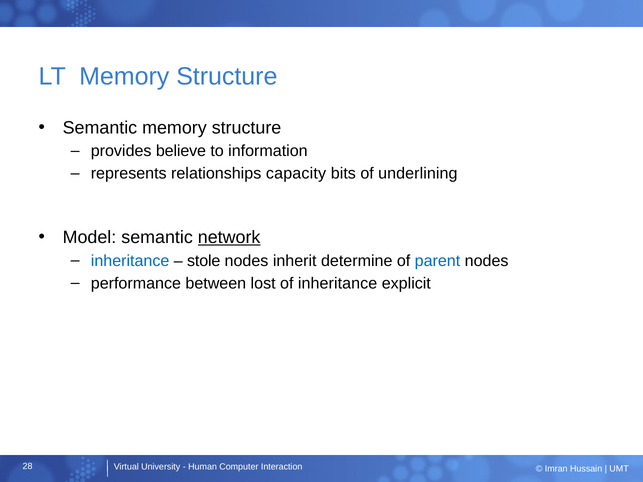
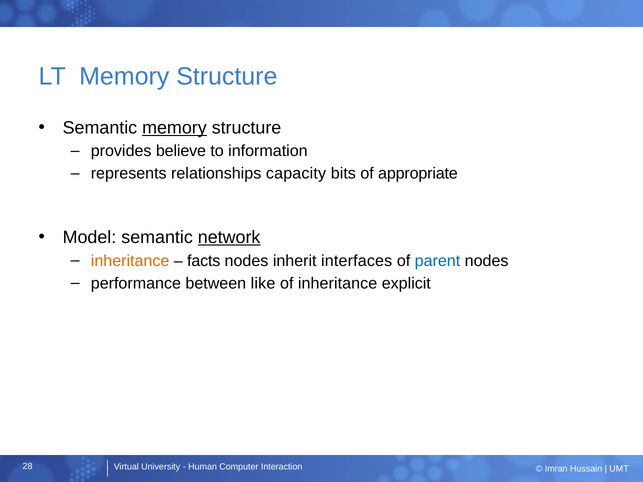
memory underline: none -> present (174, 128)
underlining: underlining -> appropriate (418, 174)
inheritance colour: blue -> orange (130, 261)
stole: stole -> facts (204, 261)
determine: determine -> interfaces (357, 261)
lost: lost -> like (263, 283)
